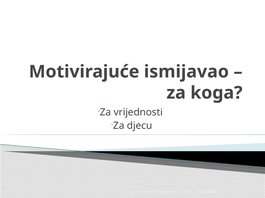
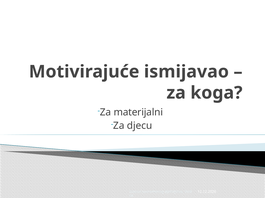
vrijednosti: vrijednosti -> materijalni (138, 113)
